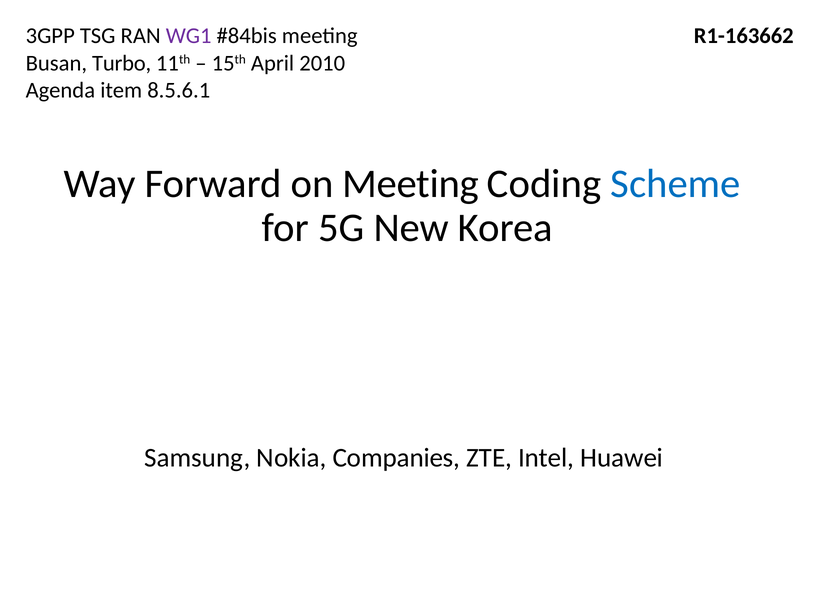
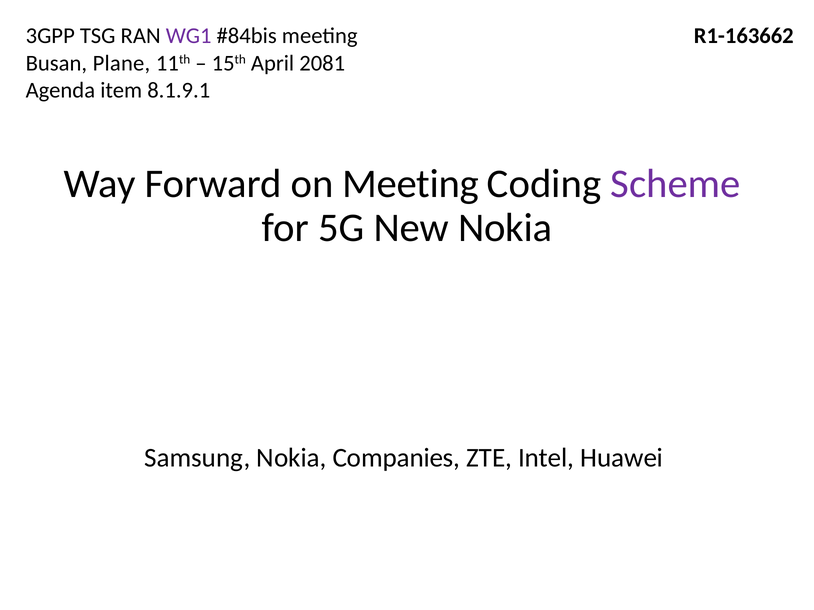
Turbo: Turbo -> Plane (121, 63)
2010: 2010 -> 2081 (322, 63)
8.5.6.1: 8.5.6.1 -> 8.1.9.1 (179, 90)
Scheme colour: blue -> purple (676, 184)
New Korea: Korea -> Nokia (505, 228)
